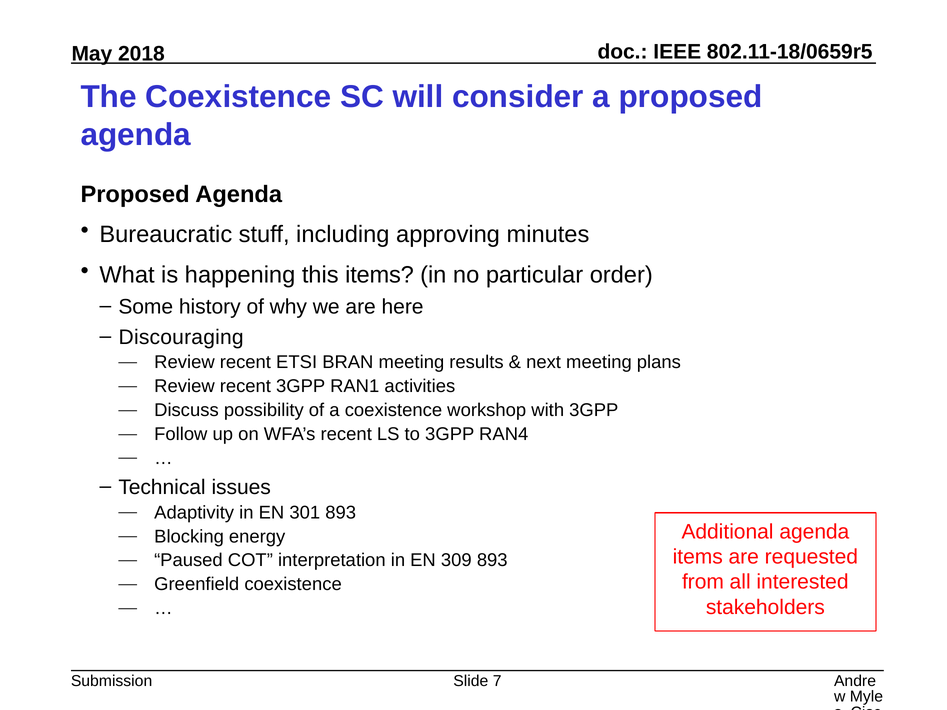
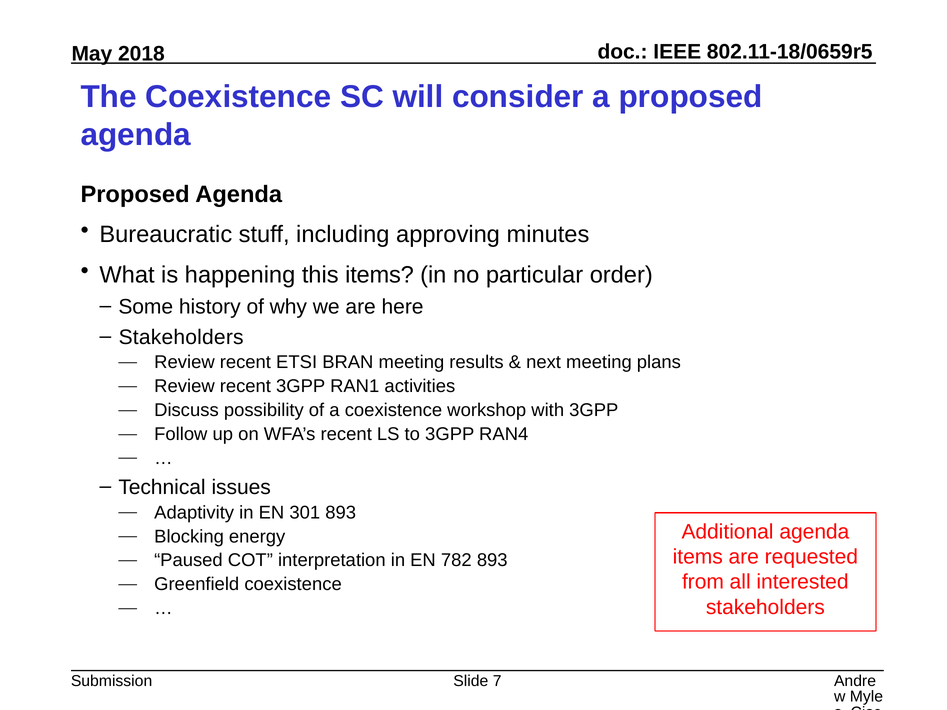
Discouraging: Discouraging -> Stakeholders (181, 337)
309: 309 -> 782 (456, 561)
